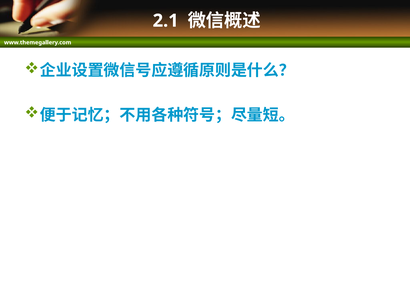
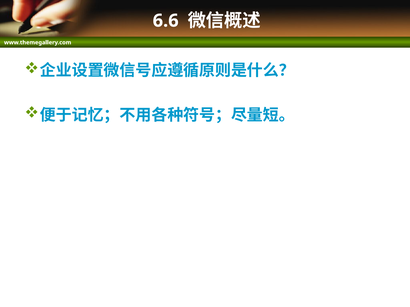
2.1: 2.1 -> 6.6 (166, 21)
